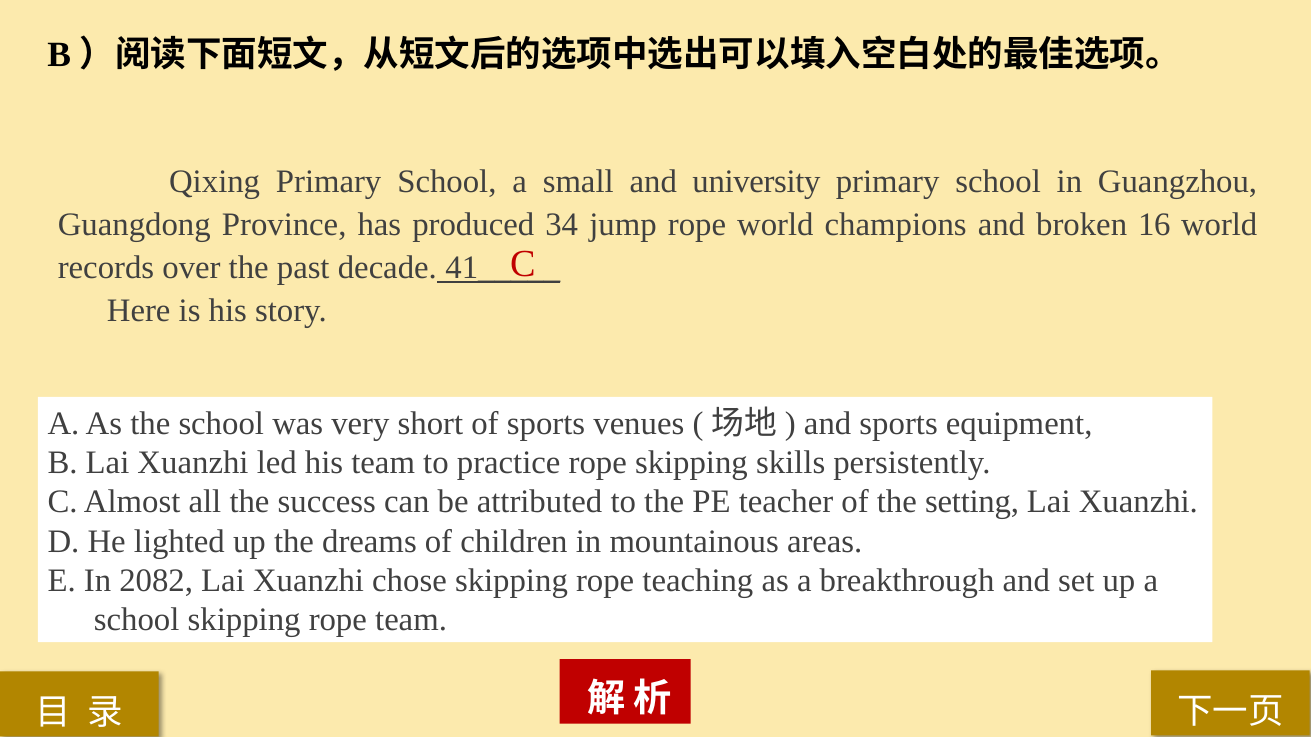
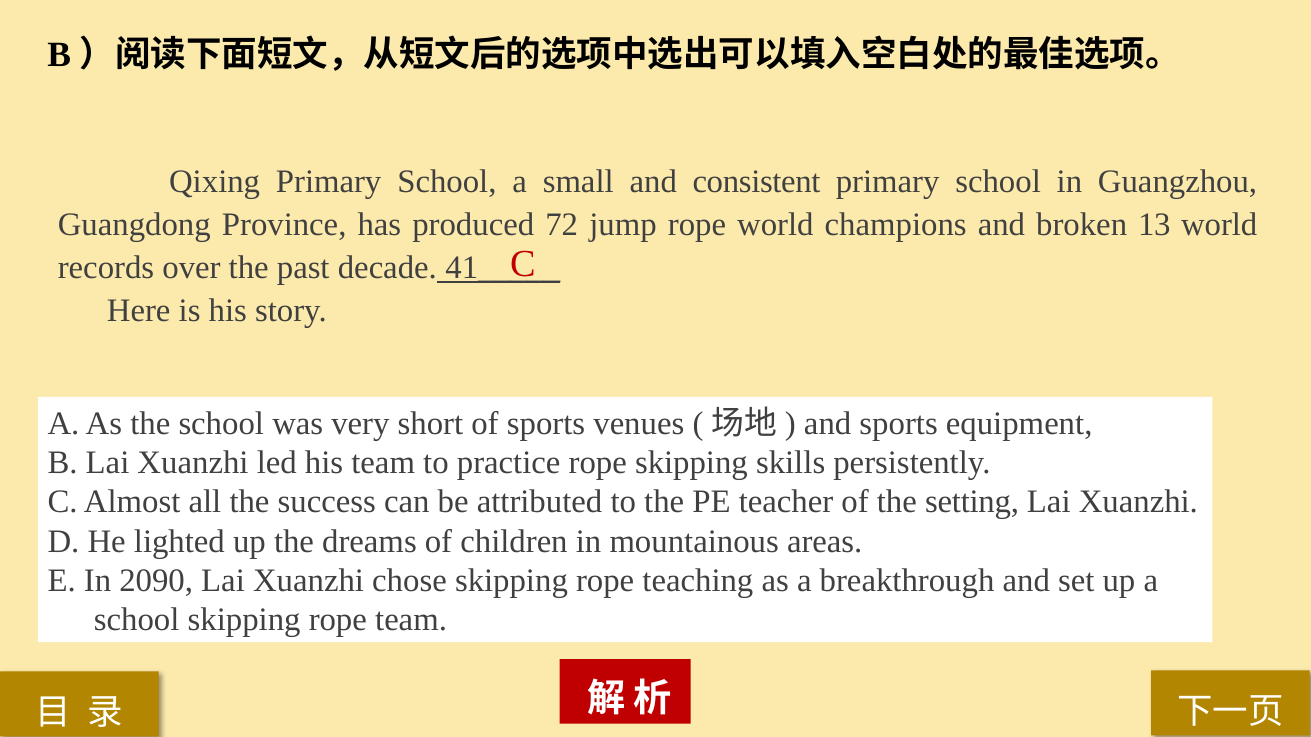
university: university -> consistent (757, 181)
34: 34 -> 72 (562, 225)
16: 16 -> 13 (1154, 225)
2082: 2082 -> 2090 (156, 581)
